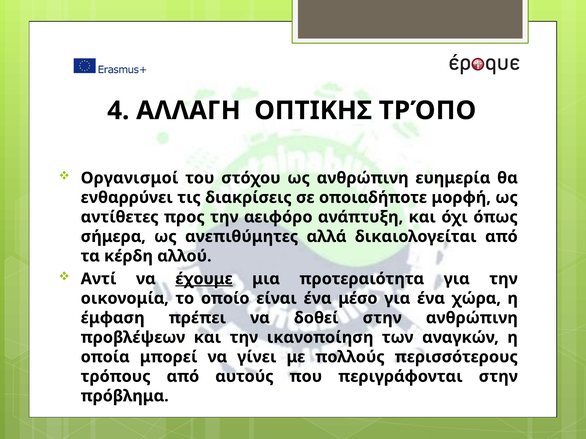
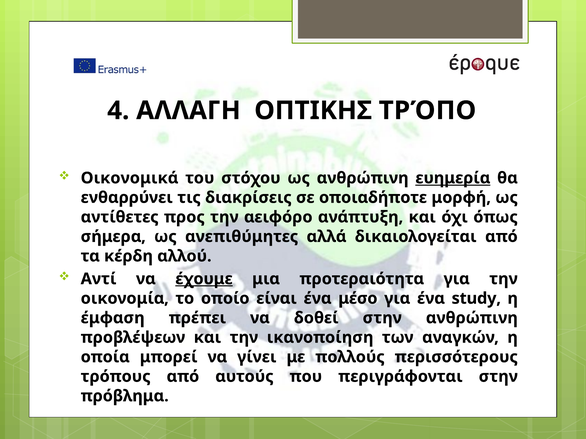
Οργανισμοί: Οργανισμοί -> Οικονομικά (130, 178)
ευημερία underline: none -> present (453, 178)
χώρα: χώρα -> study (476, 299)
